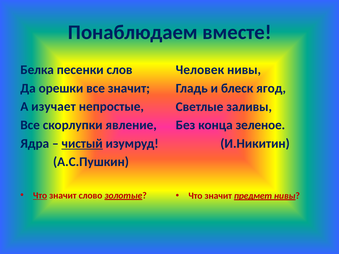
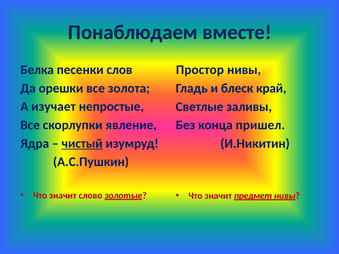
Человек: Человек -> Простор (200, 70)
все значит: значит -> золота (129, 88)
ягод: ягод -> край (271, 88)
зеленое: зеленое -> пришел (260, 125)
Что underline: present -> none (40, 196)
